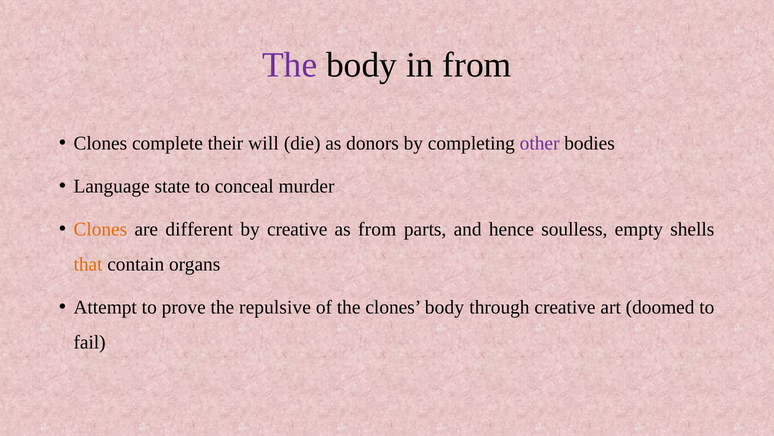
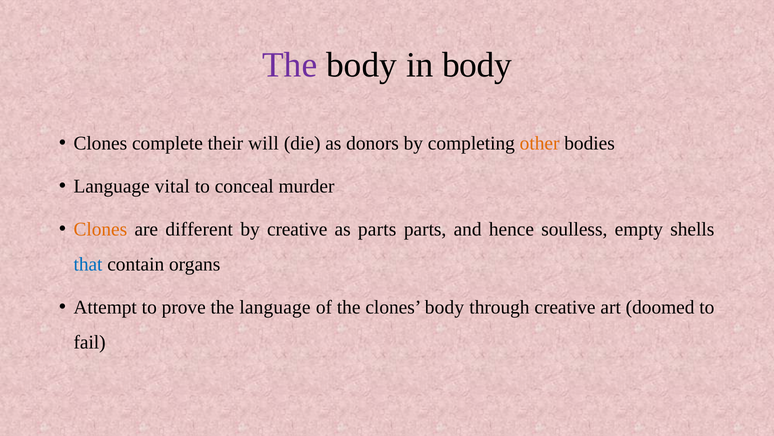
in from: from -> body (477, 65)
other colour: purple -> orange (540, 143)
state: state -> vital (172, 186)
as from: from -> parts (377, 229)
that colour: orange -> blue (88, 264)
the repulsive: repulsive -> language (275, 307)
